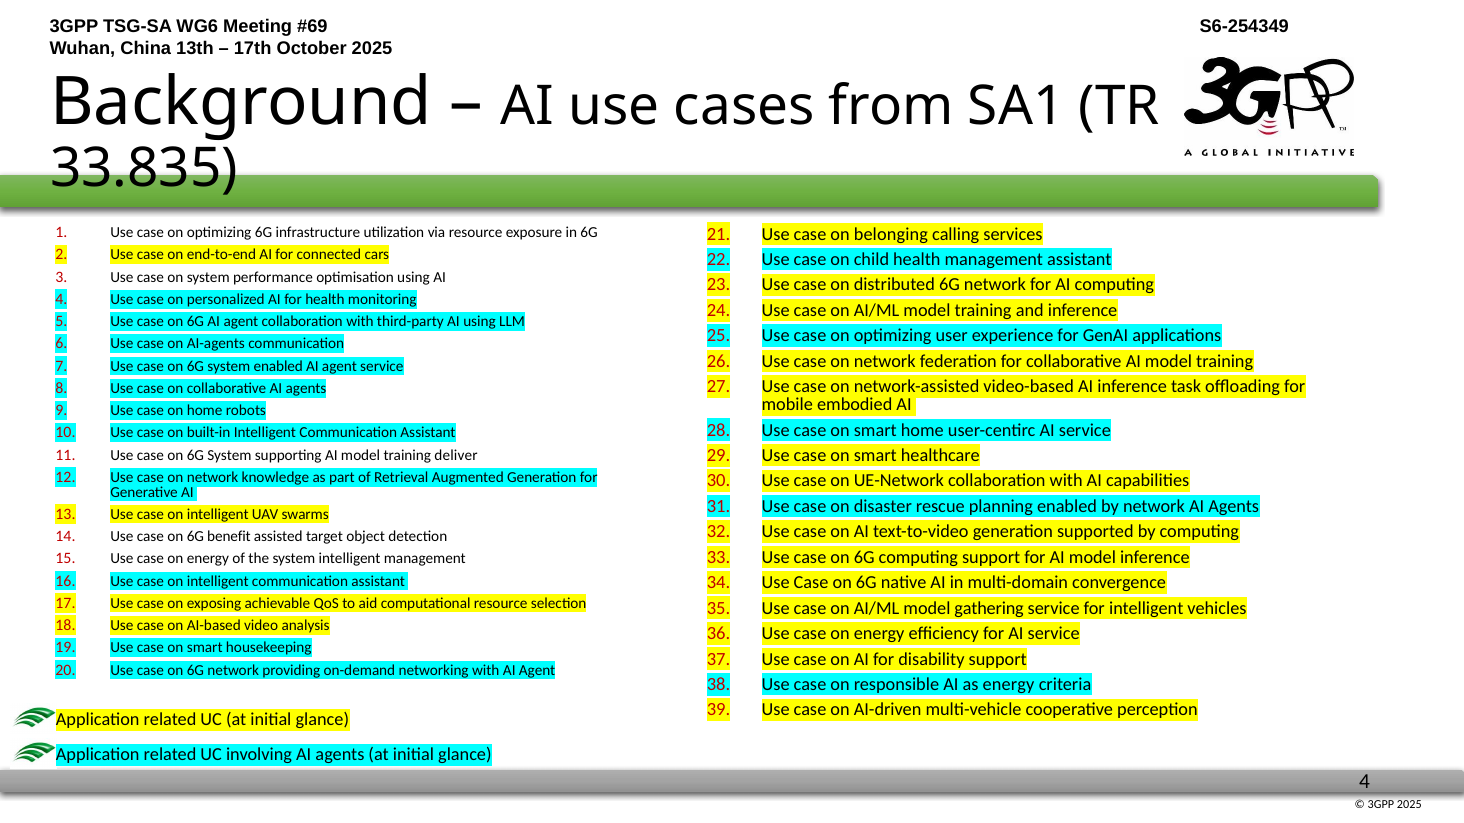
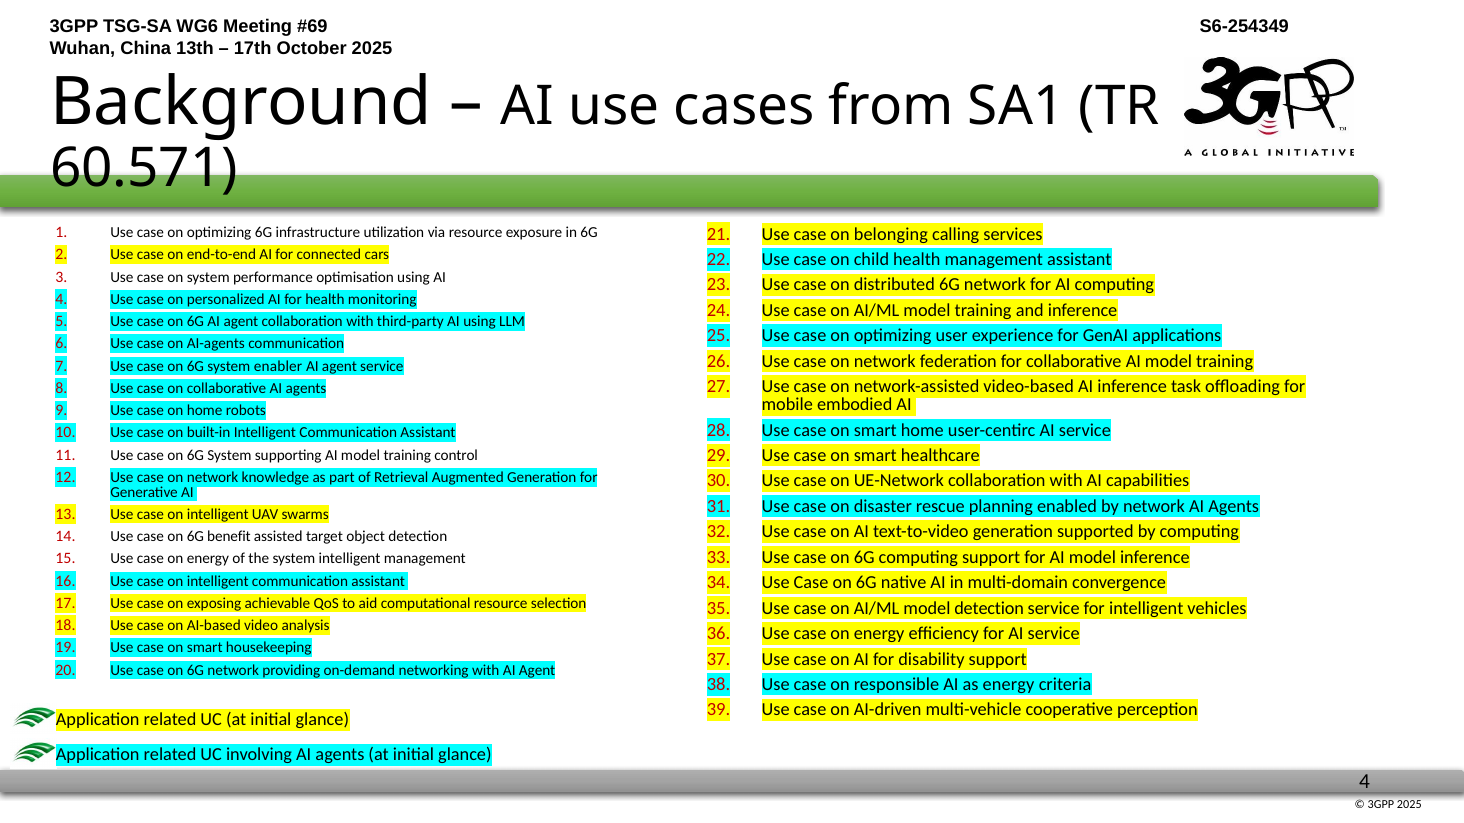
33.835: 33.835 -> 60.571 (144, 168)
system enabled: enabled -> enabler (278, 366)
deliver: deliver -> control (456, 455)
model gathering: gathering -> detection (989, 608)
